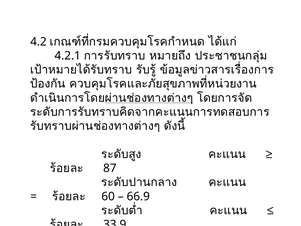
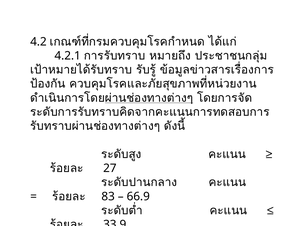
87: 87 -> 27 (110, 168)
60: 60 -> 83 (108, 196)
